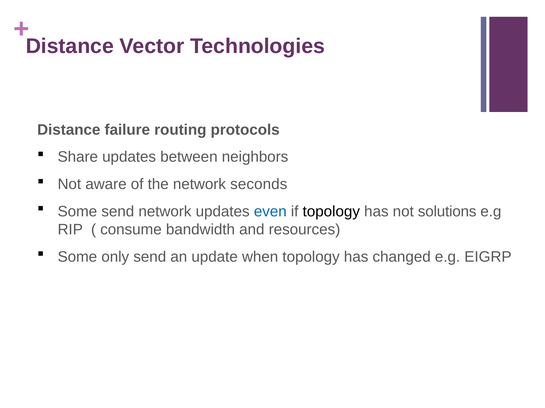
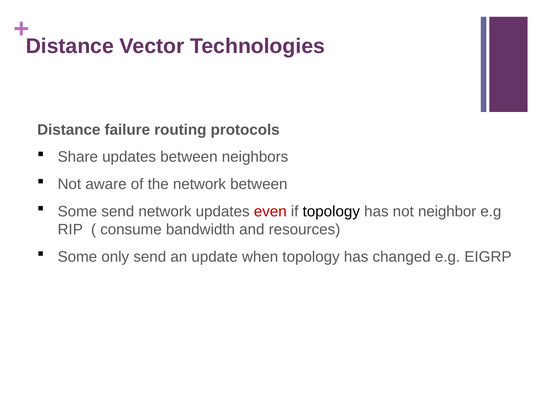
network seconds: seconds -> between (259, 185)
even colour: blue -> red (270, 212)
solutions: solutions -> neighbor (447, 212)
